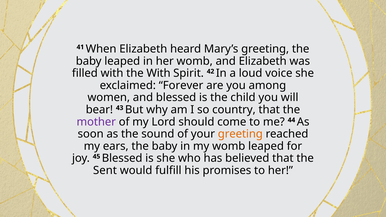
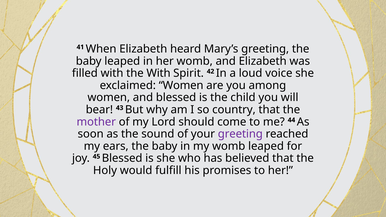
exclaimed Forever: Forever -> Women (181, 85)
greeting colour: orange -> purple (240, 134)
Sent: Sent -> Holy (105, 171)
